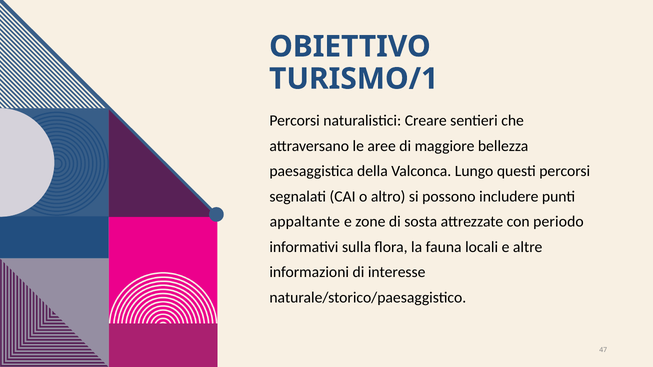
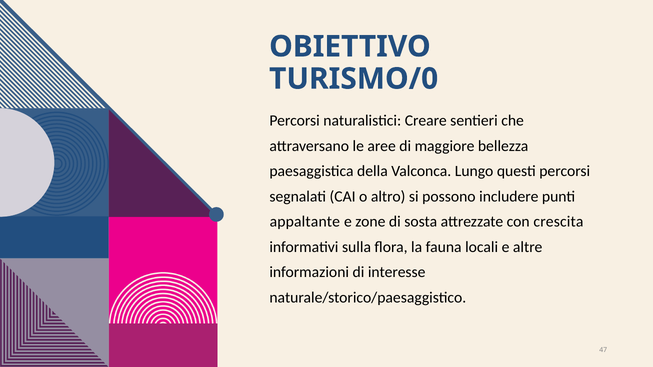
TURISMO/1: TURISMO/1 -> TURISMO/0 (354, 79)
periodo: periodo -> crescita (558, 222)
